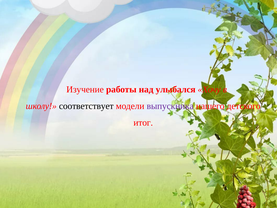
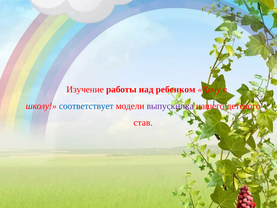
улыбался: улыбался -> ребенком (176, 89)
соответствует colour: black -> blue (86, 106)
итог: итог -> став (143, 123)
